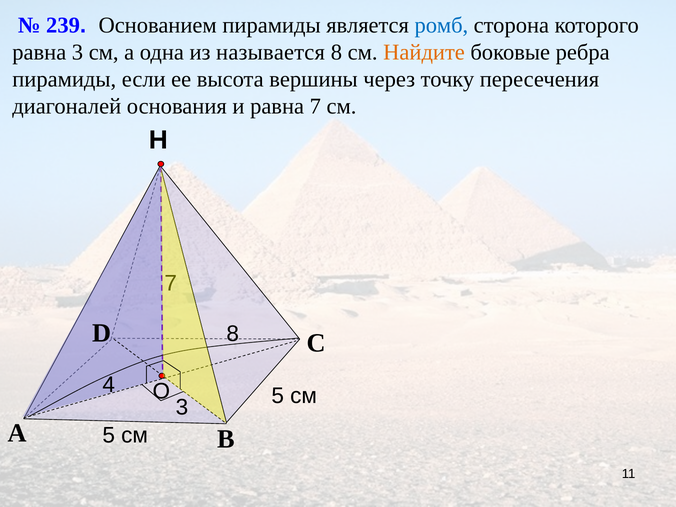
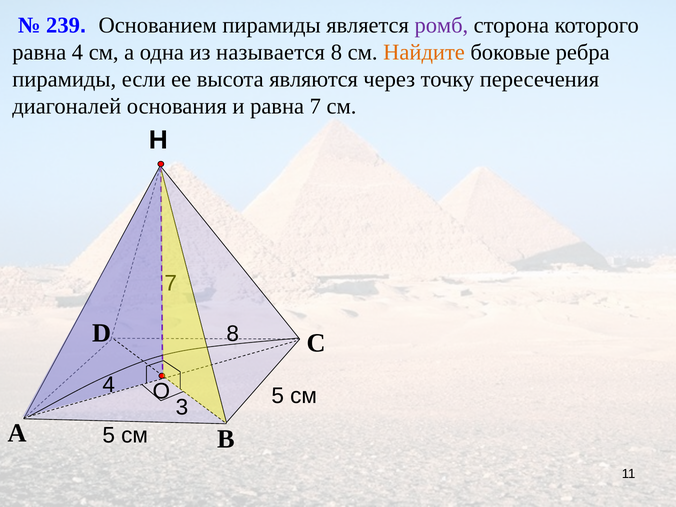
ромб colour: blue -> purple (441, 25)
равна 3: 3 -> 4 (78, 52)
вершины: вершины -> являются (314, 79)
